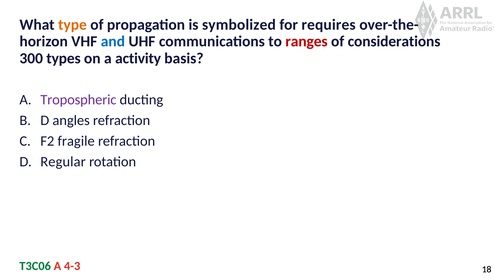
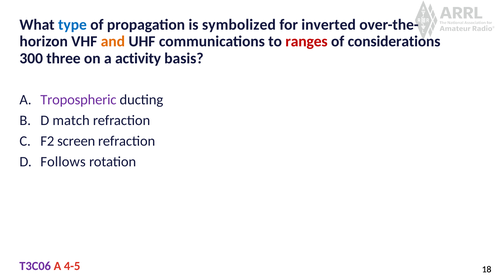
type colour: orange -> blue (72, 25)
requires: requires -> inverted (329, 25)
and colour: blue -> orange (113, 42)
types: types -> three (64, 58)
angles: angles -> match (71, 121)
fragile: fragile -> screen (76, 141)
Regular: Regular -> Follows (63, 162)
T3C06 colour: green -> purple (35, 267)
4-3: 4-3 -> 4-5 (72, 267)
